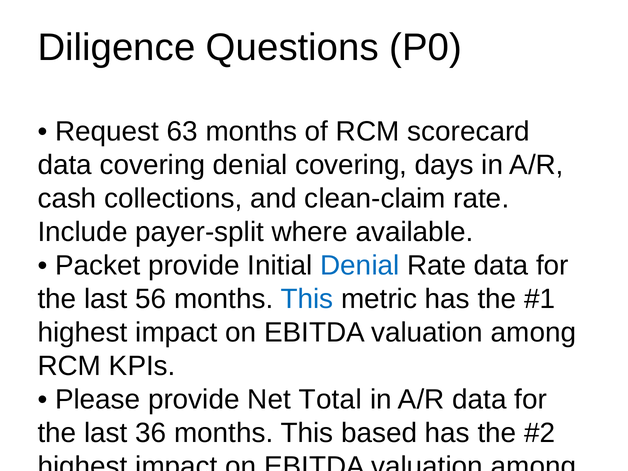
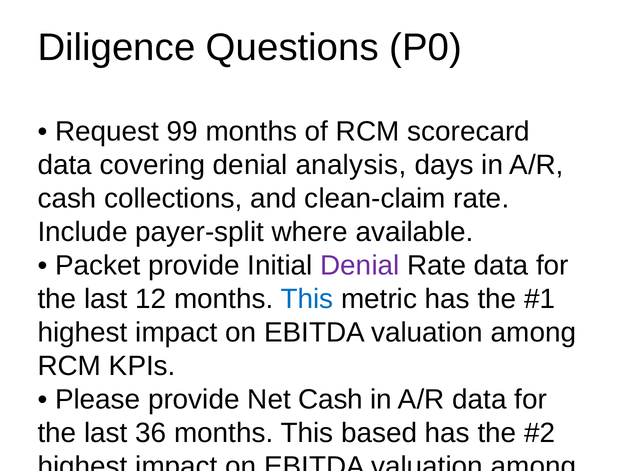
63: 63 -> 99 (182, 132)
denial covering: covering -> analysis (351, 165)
Denial colour: blue -> purple (360, 266)
56: 56 -> 12 (151, 299)
Net Total: Total -> Cash (331, 400)
